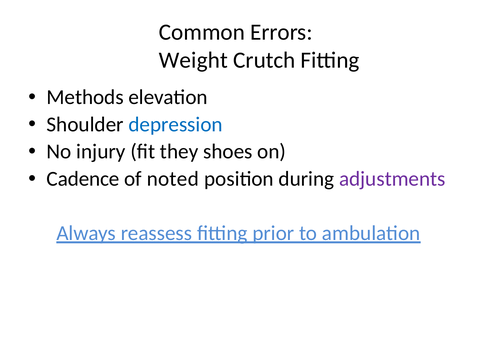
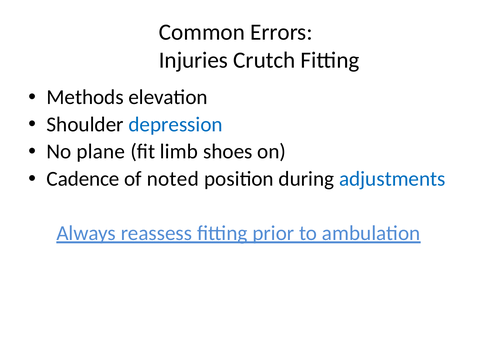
Weight: Weight -> Injuries (193, 60)
injury: injury -> plane (101, 152)
they: they -> limb (179, 152)
adjustments colour: purple -> blue (392, 179)
